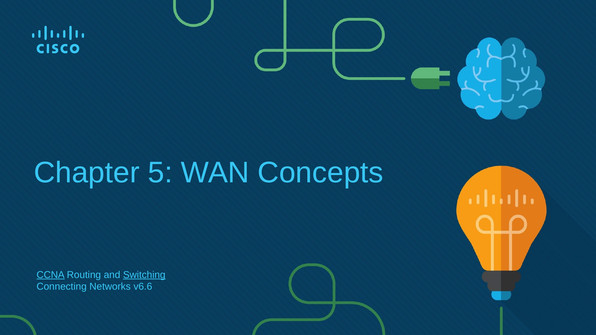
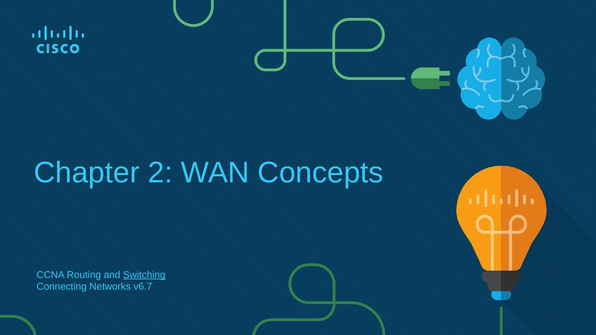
5: 5 -> 2 (160, 173)
CCNA underline: present -> none (51, 275)
v6.6: v6.6 -> v6.7 (143, 287)
